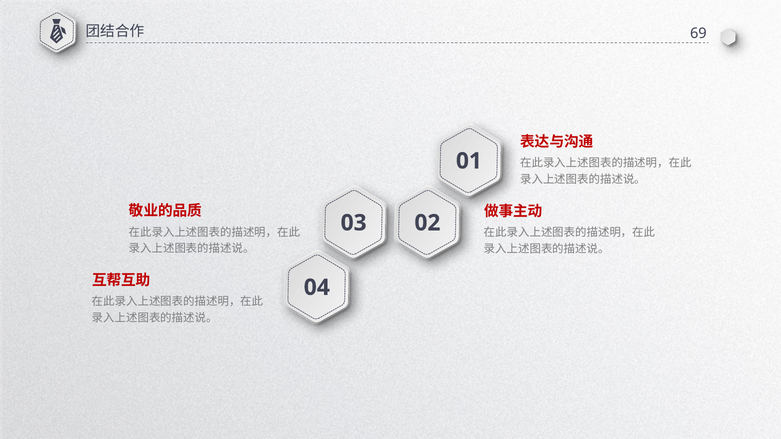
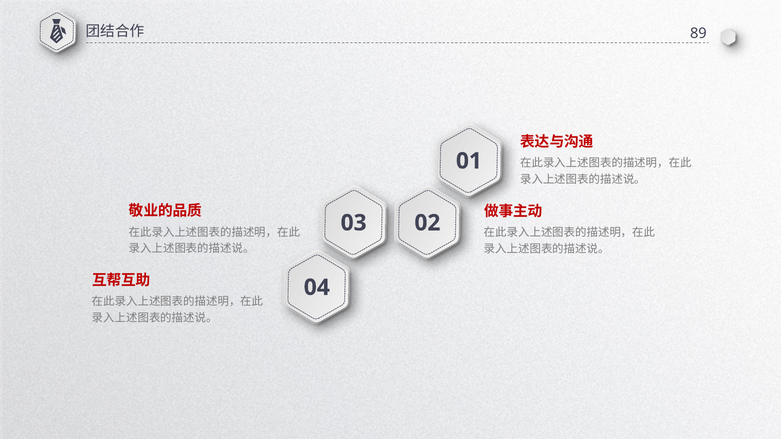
69: 69 -> 89 (698, 33)
